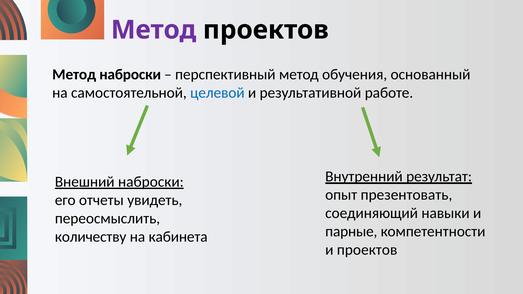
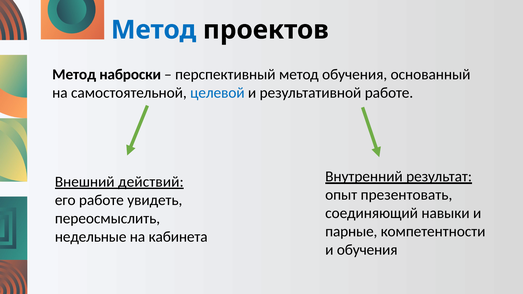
Метод colour: purple -> blue (154, 30)
Внешний наброски: наброски -> действий (151, 182)
его отчеты: отчеты -> работе (101, 200)
количеству: количеству -> недельные (91, 237)
и проектов: проектов -> обучения (367, 250)
